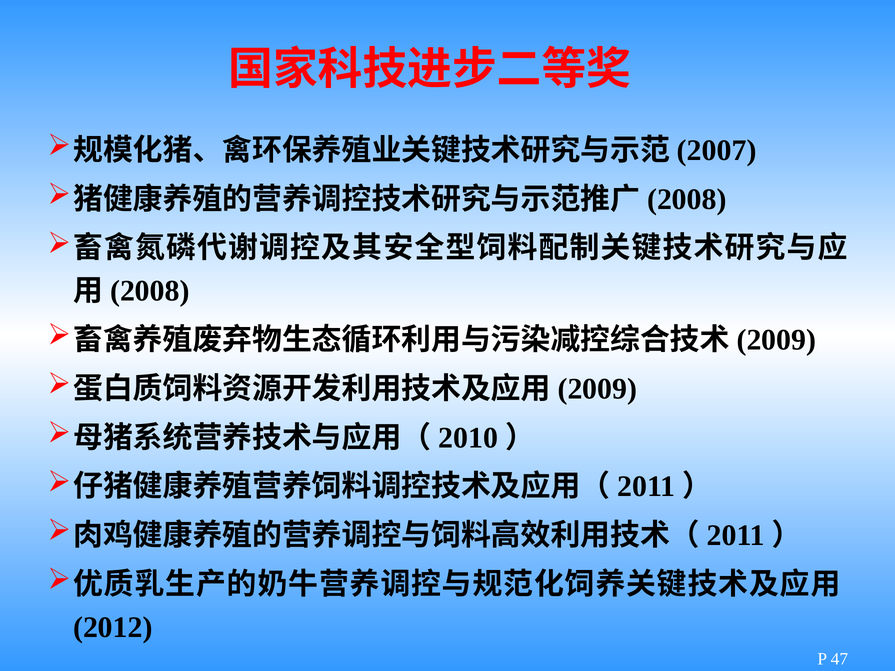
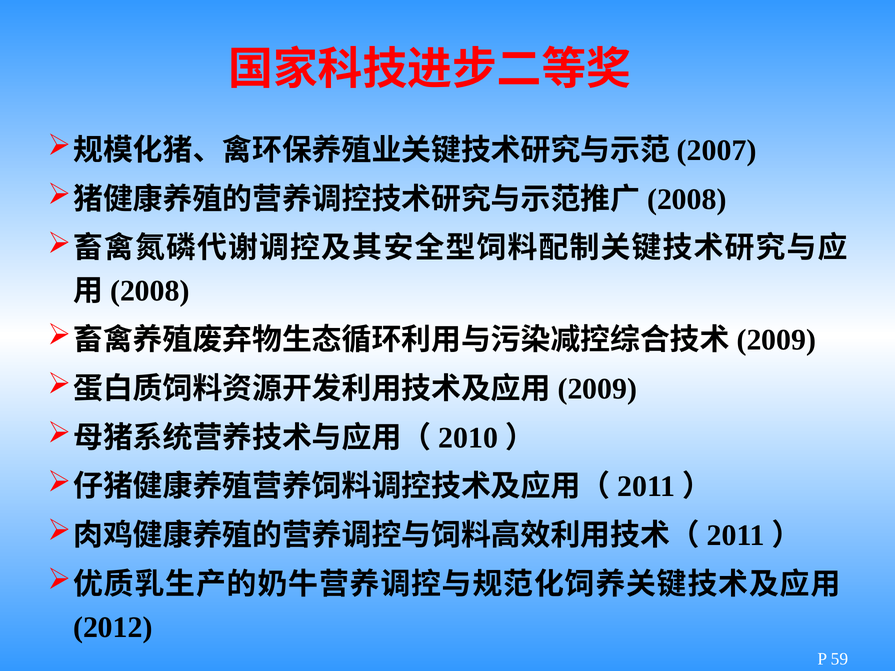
47: 47 -> 59 (839, 659)
